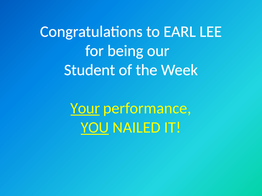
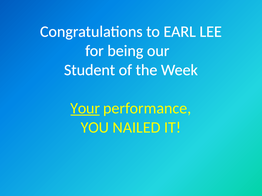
YOU underline: present -> none (95, 128)
